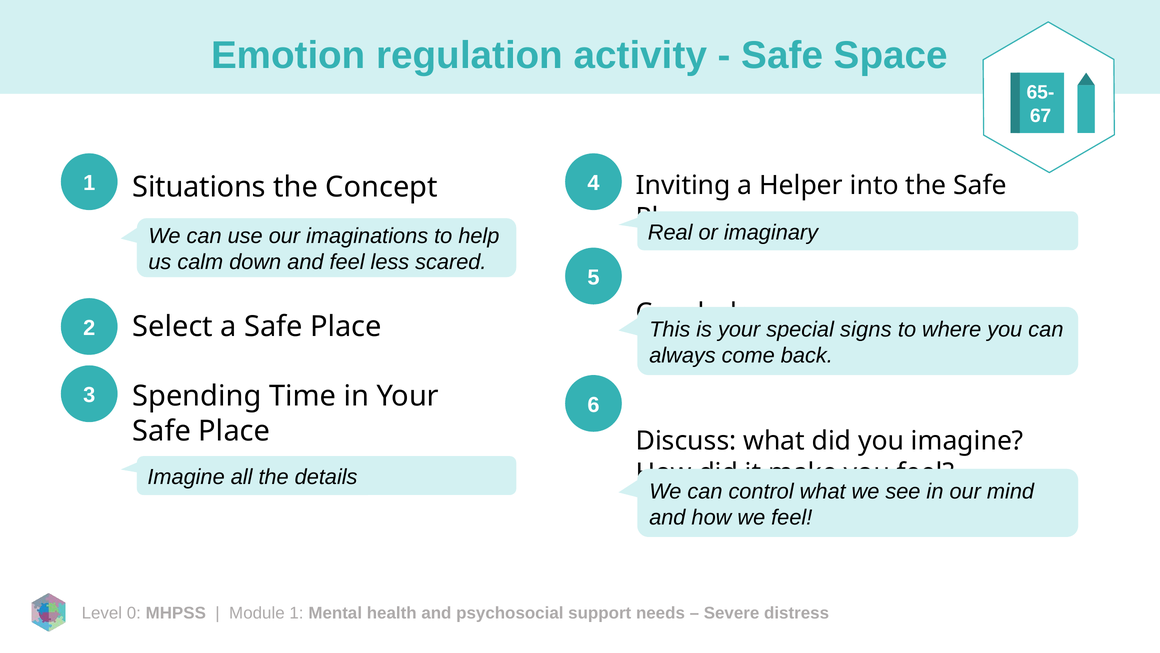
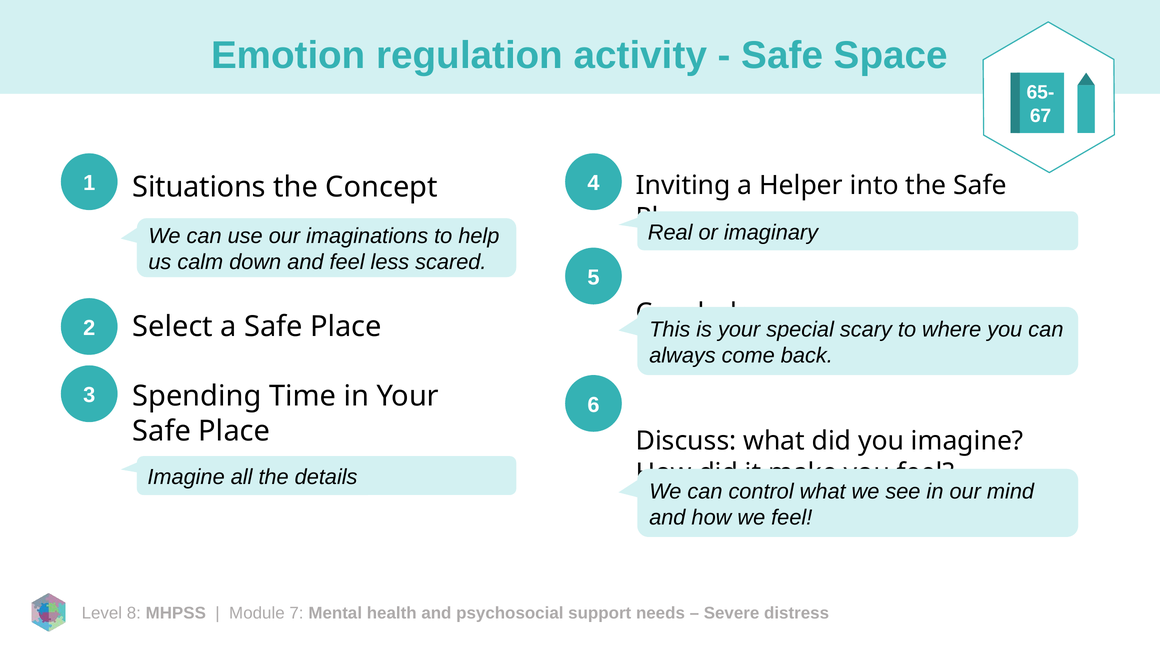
signs: signs -> scary (866, 329)
0: 0 -> 8 (134, 613)
1: 1 -> 7 (297, 613)
